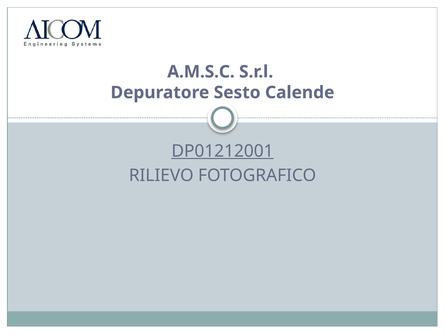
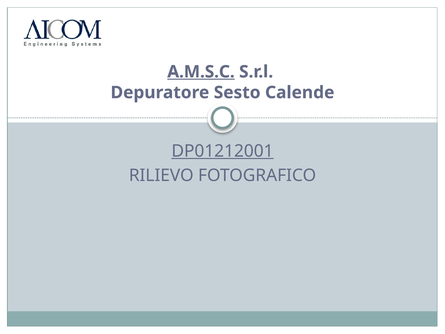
A.M.S.C underline: none -> present (201, 72)
